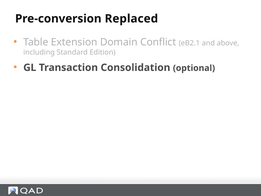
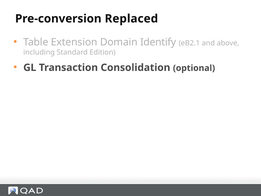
Conflict: Conflict -> Identify (158, 42)
